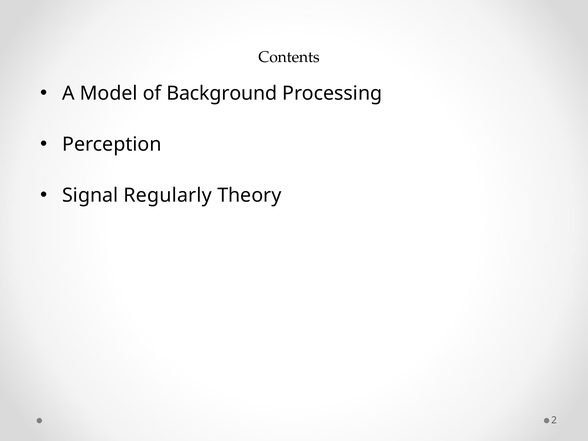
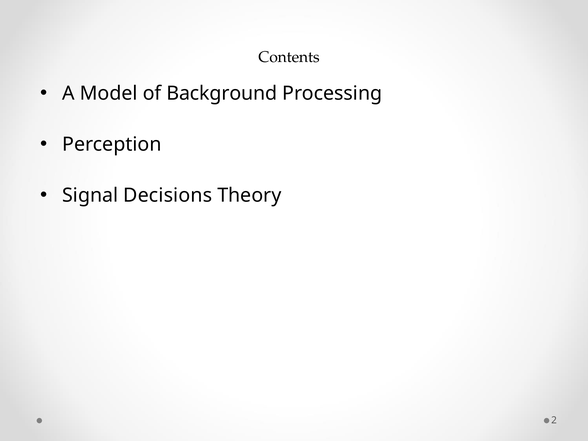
Regularly: Regularly -> Decisions (168, 195)
